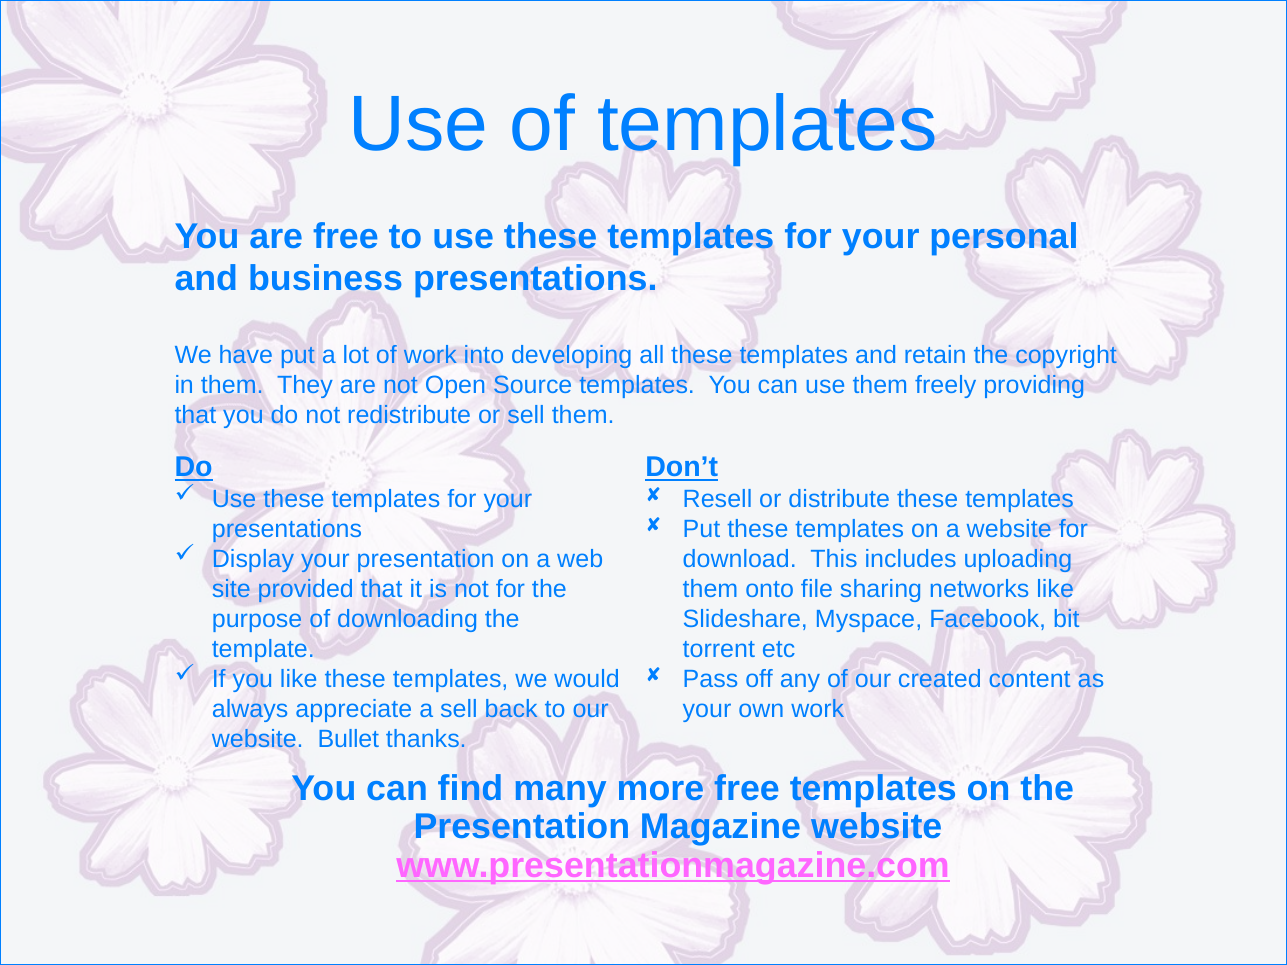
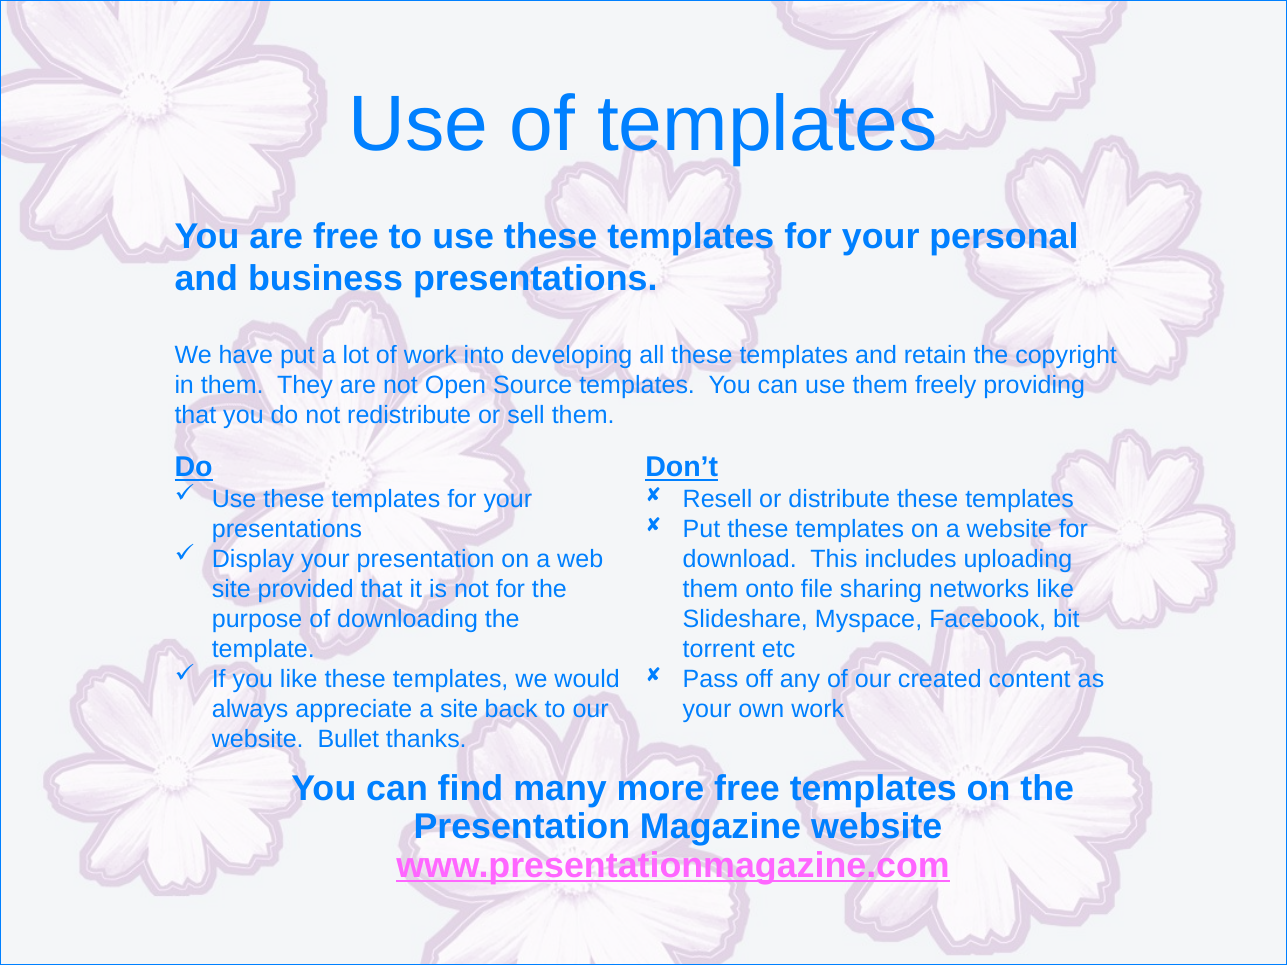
a sell: sell -> site (459, 710)
